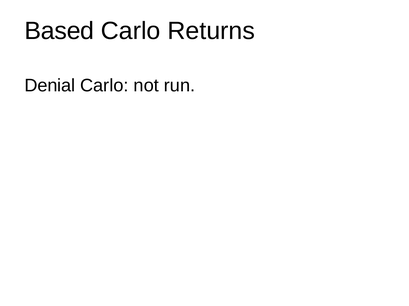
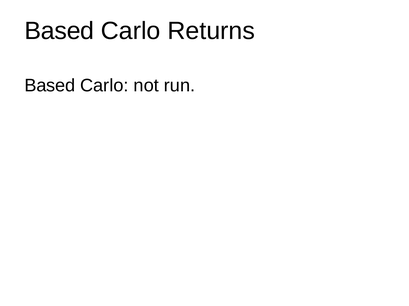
Denial: Denial -> Based (50, 86)
